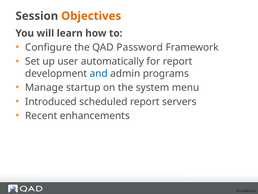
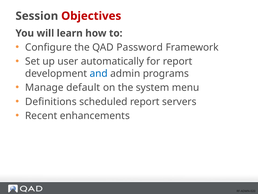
Objectives colour: orange -> red (91, 16)
startup: startup -> default (83, 87)
Introduced: Introduced -> Definitions (51, 101)
